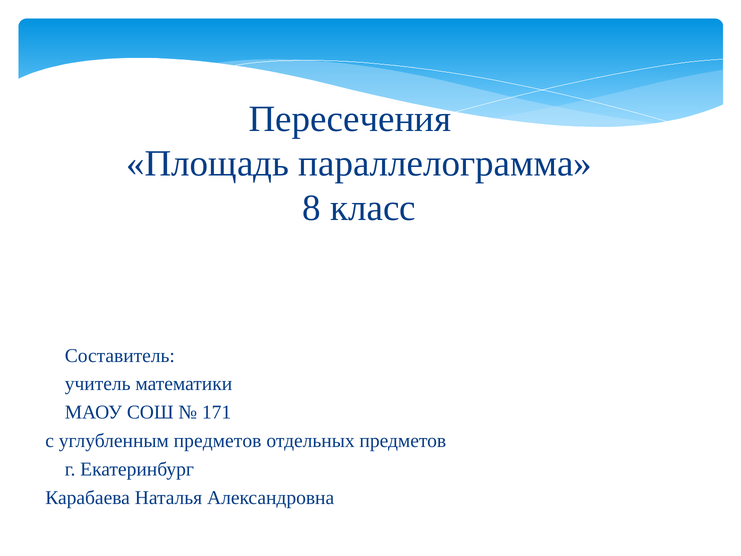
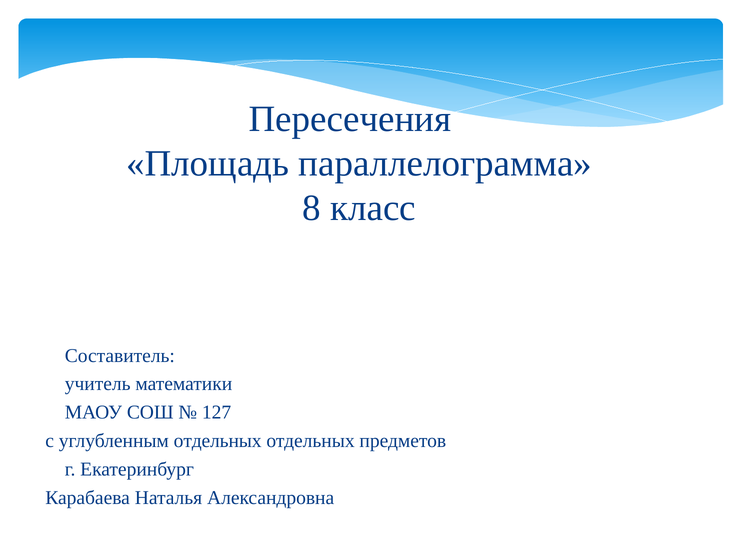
171: 171 -> 127 (217, 412)
углубленным предметов: предметов -> отдельных (218, 441)
